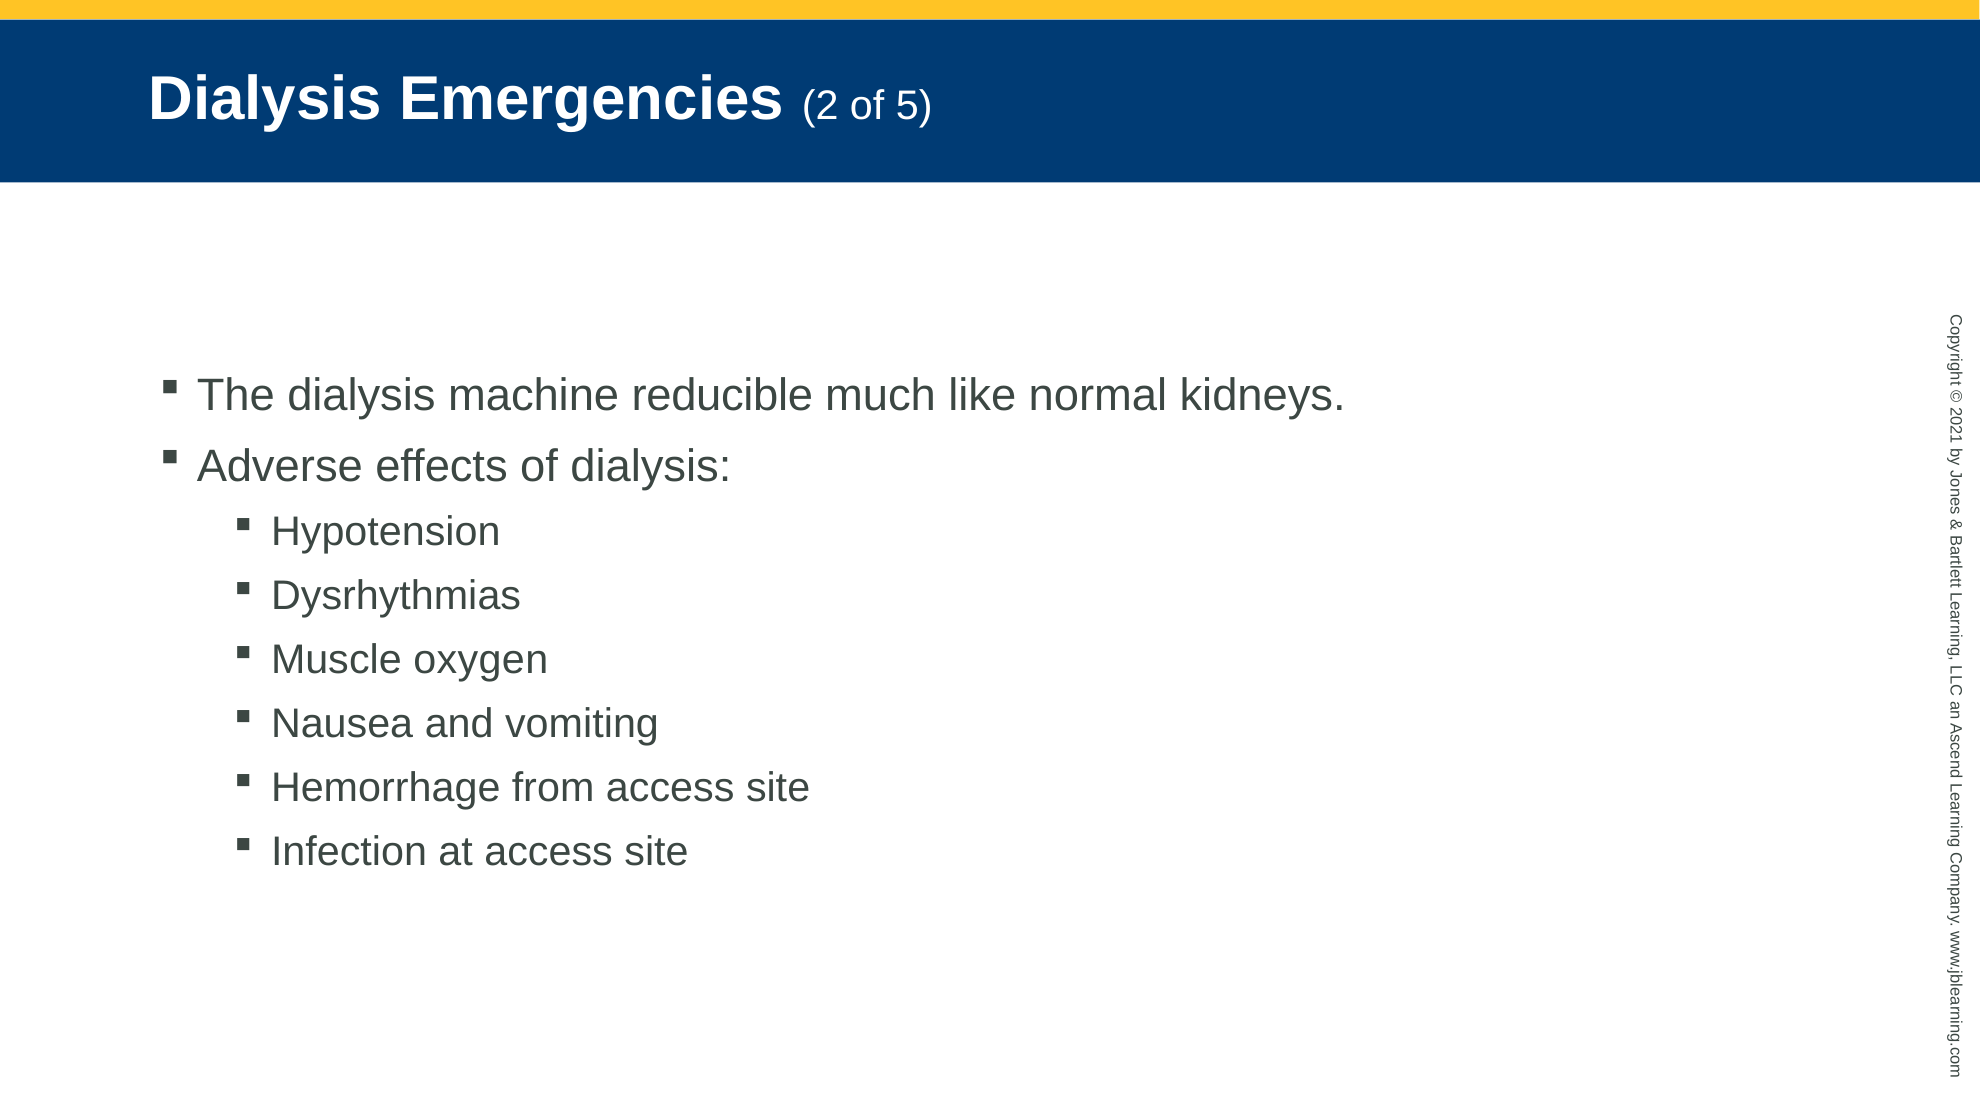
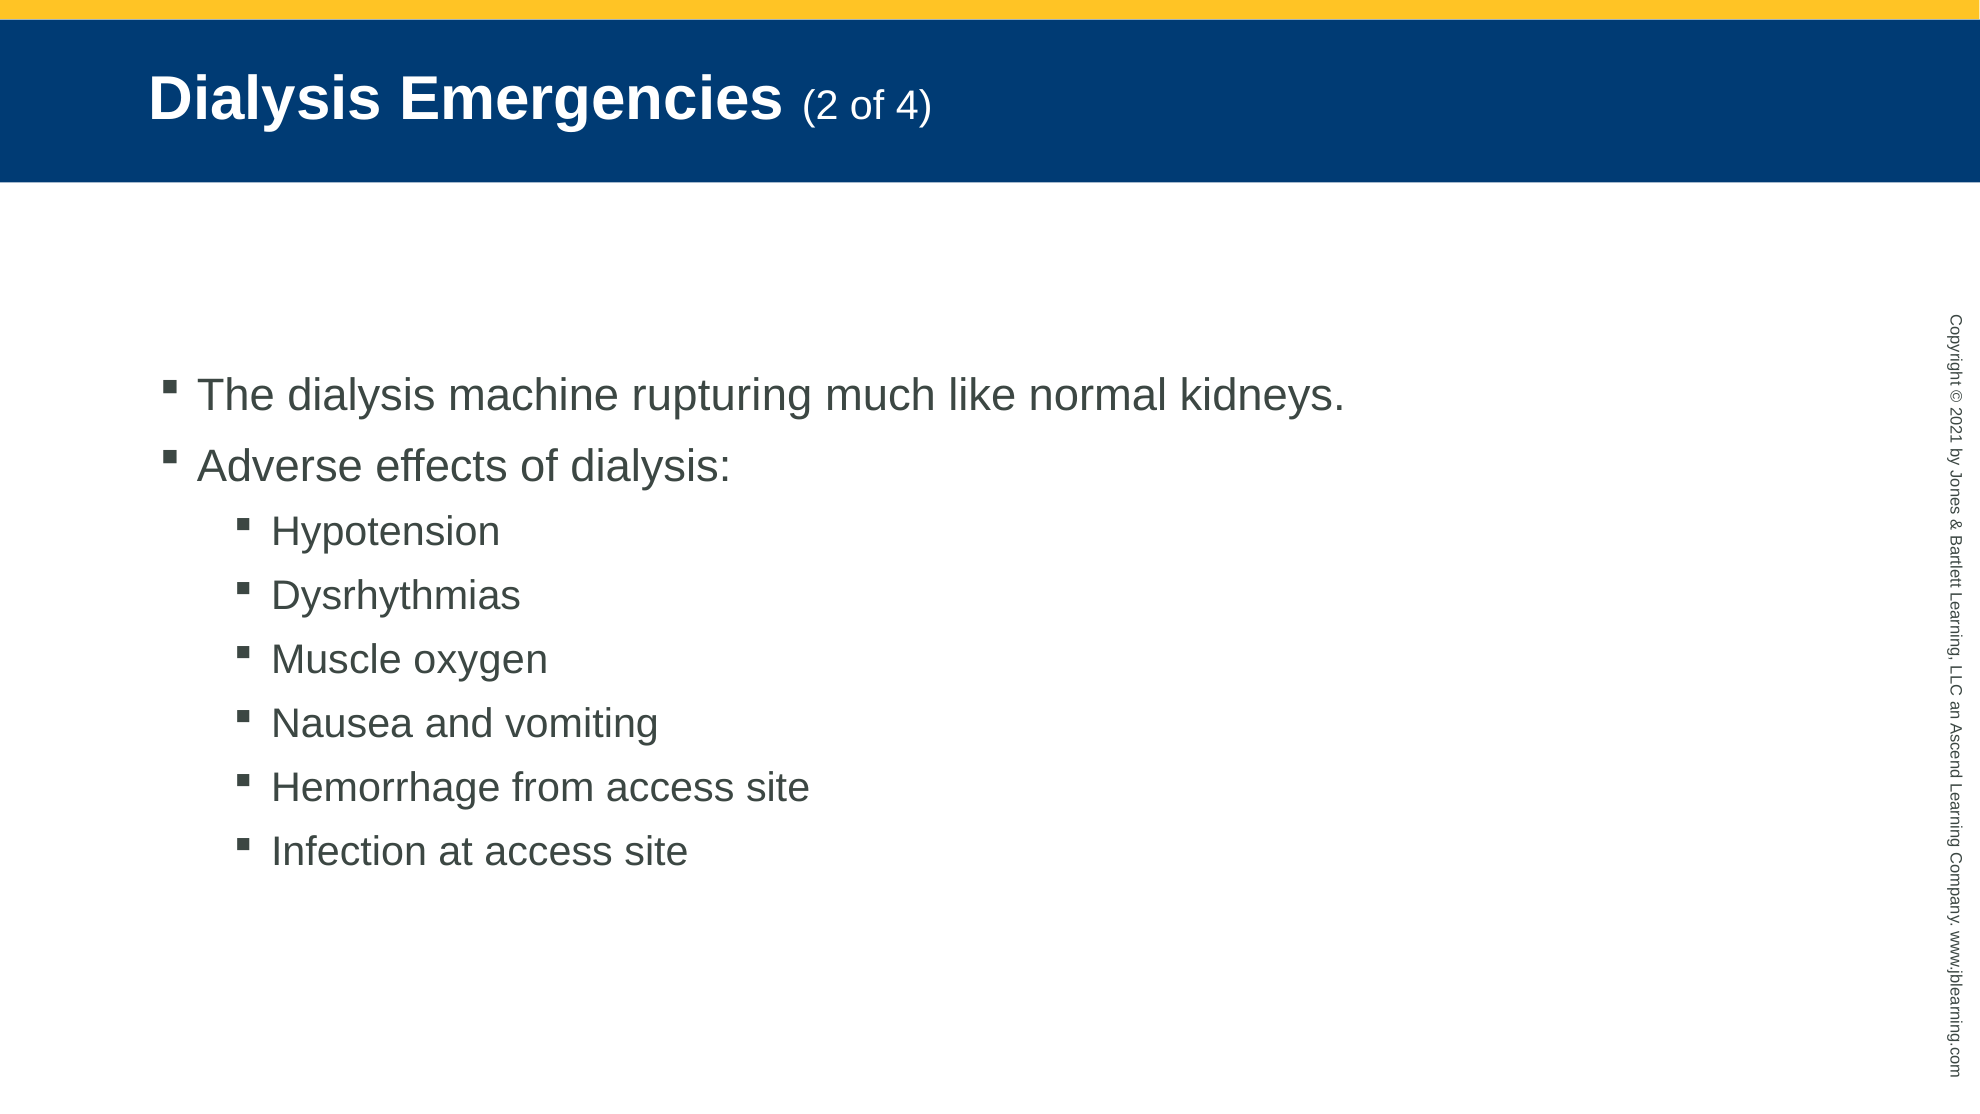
5: 5 -> 4 (914, 106)
reducible: reducible -> rupturing (722, 396)
